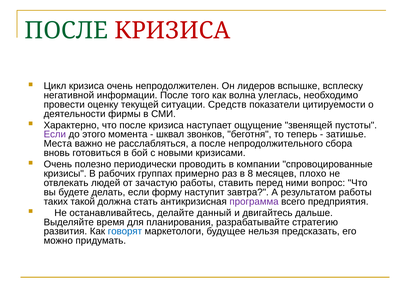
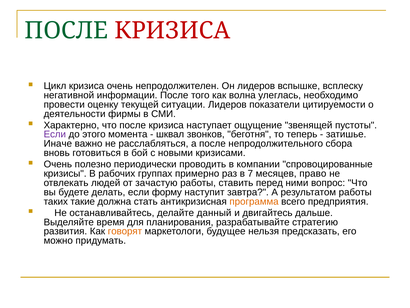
ситуации Средств: Средств -> Лидеров (227, 104)
Места: Места -> Иначе (58, 144)
8: 8 -> 7 (250, 173)
плохо: плохо -> право (313, 173)
такой: такой -> такие (83, 201)
программа colour: purple -> orange (254, 201)
говорят colour: blue -> orange (125, 231)
